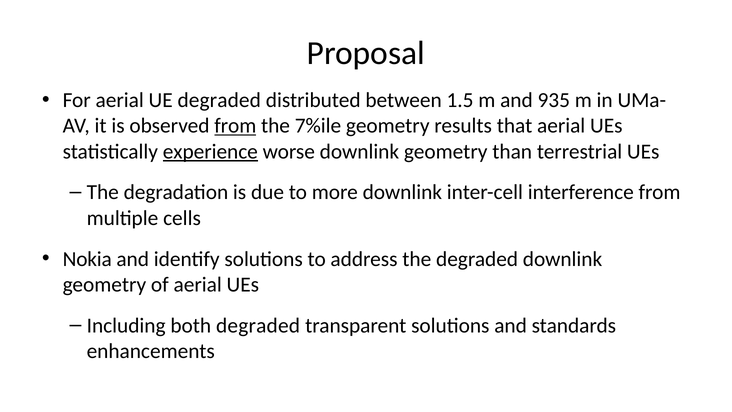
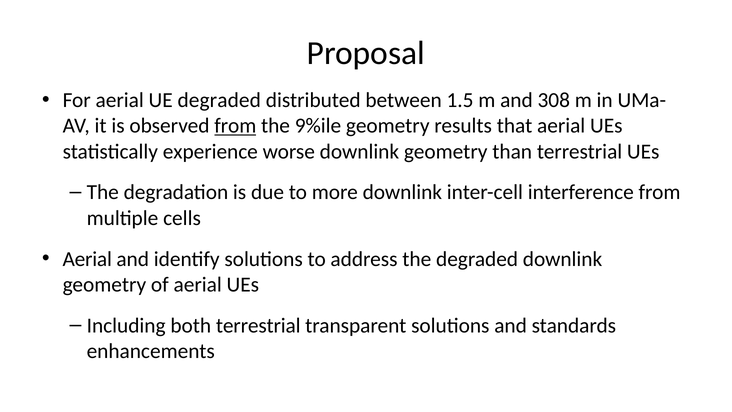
935: 935 -> 308 (554, 100)
7%ile: 7%ile -> 9%ile (318, 126)
experience underline: present -> none (210, 151)
Nokia: Nokia -> Aerial (87, 259)
both degraded: degraded -> terrestrial (258, 325)
